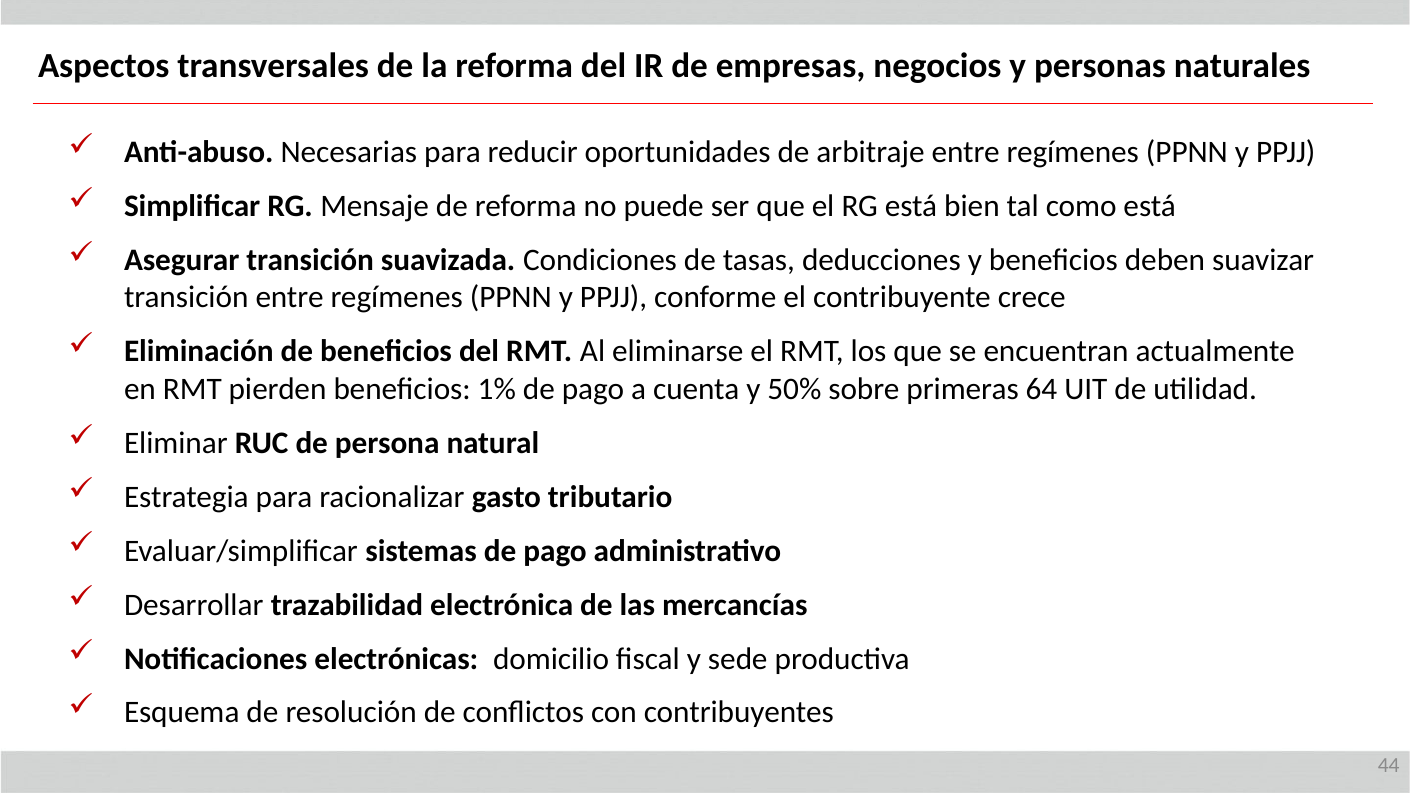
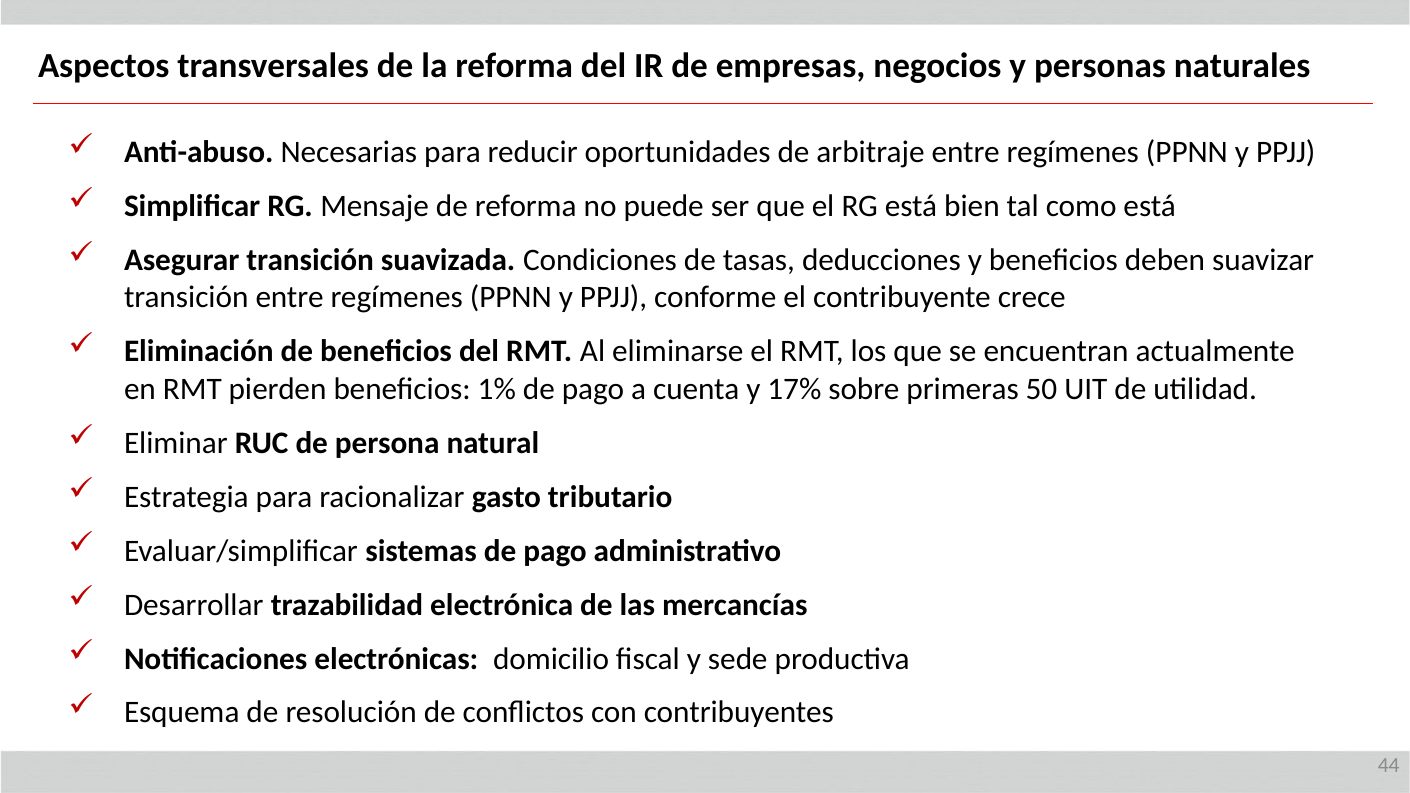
50%: 50% -> 17% (794, 389)
64: 64 -> 50 (1042, 389)
